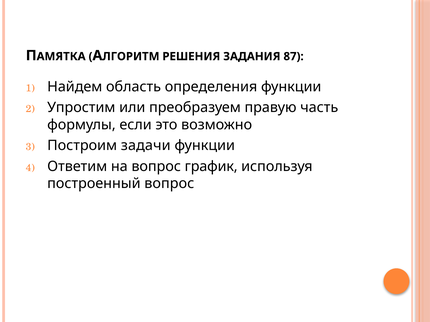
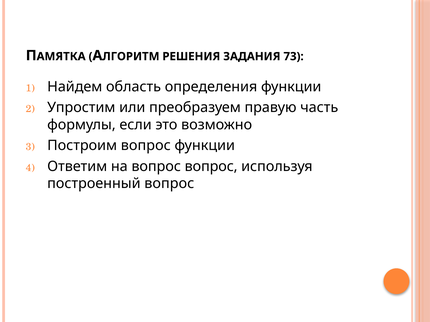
87: 87 -> 73 (294, 57)
Построим задачи: задачи -> вопрос (146, 146)
вопрос график: график -> вопрос (211, 167)
